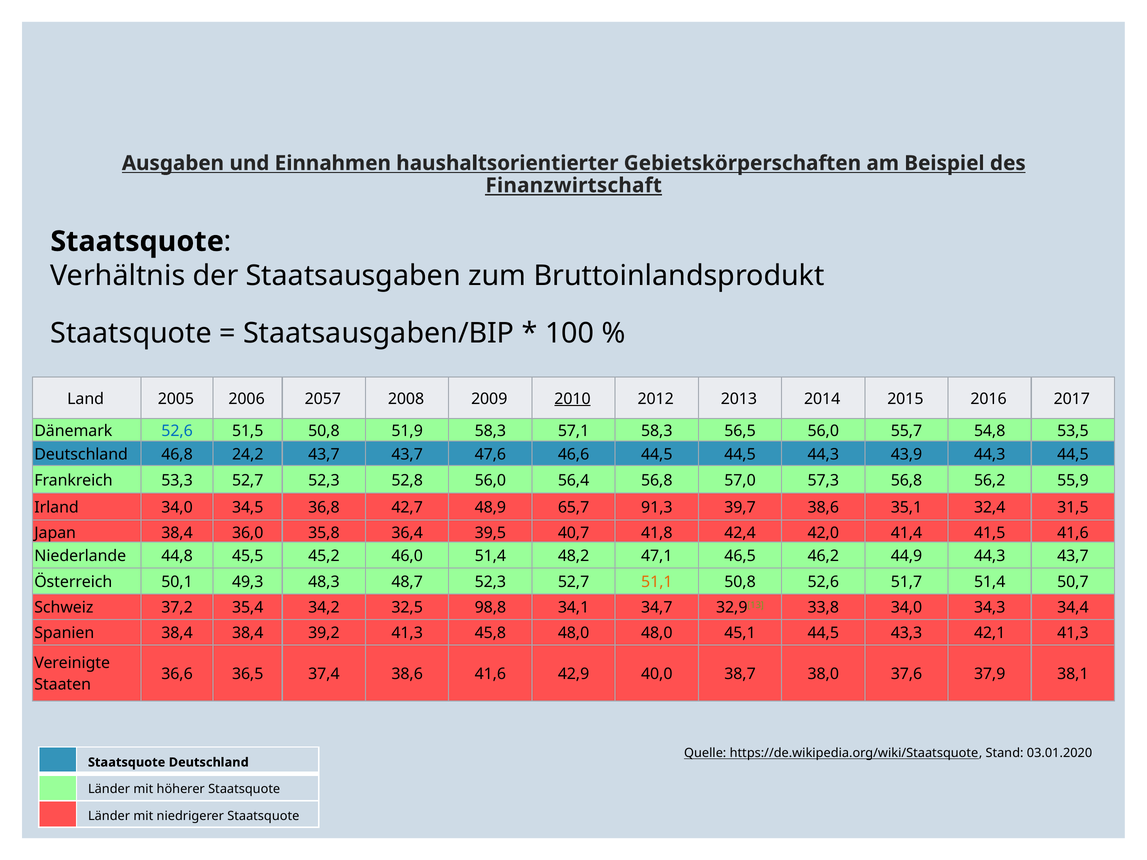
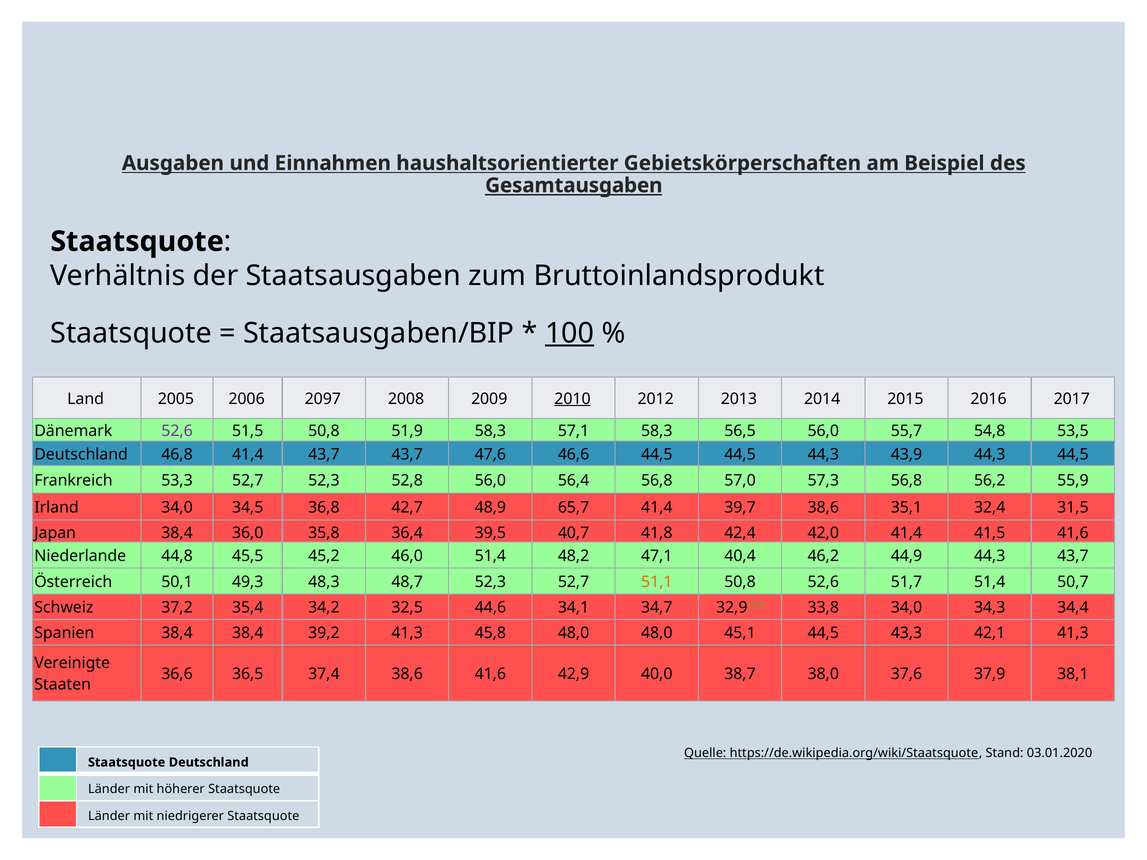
Finanzwirtschaft: Finanzwirtschaft -> Gesamtausgaben (574, 185)
100 underline: none -> present (570, 333)
2057: 2057 -> 2097 (323, 399)
52,6 colour: blue -> purple (177, 431)
46,8 24,2: 24,2 -> 41,4 (248, 454)
65,7 91,3: 91,3 -> 41,4 (657, 508)
46,5: 46,5 -> 40,4 (740, 556)
98,8: 98,8 -> 44,6 (490, 608)
